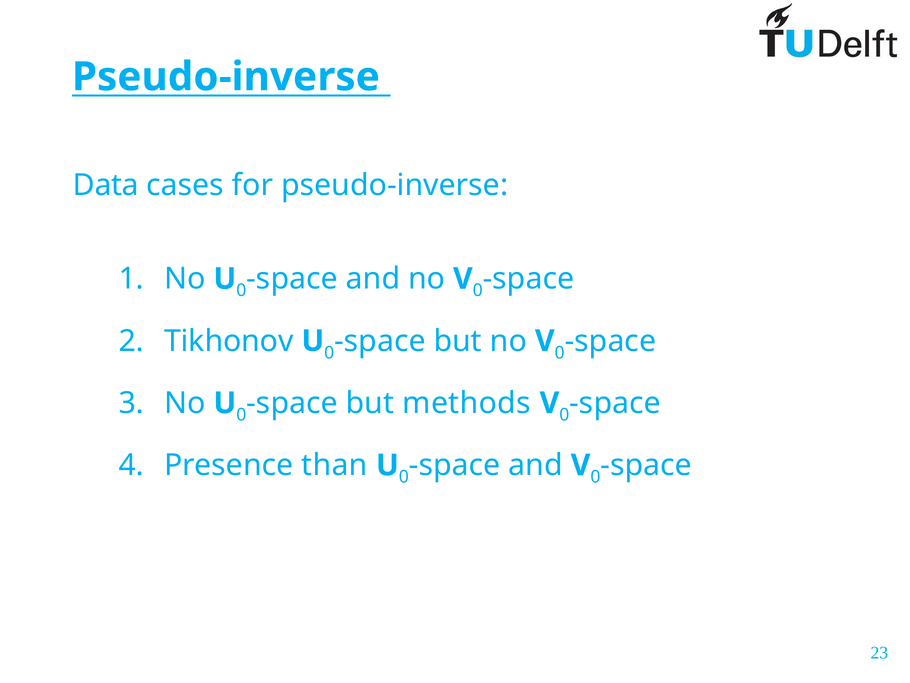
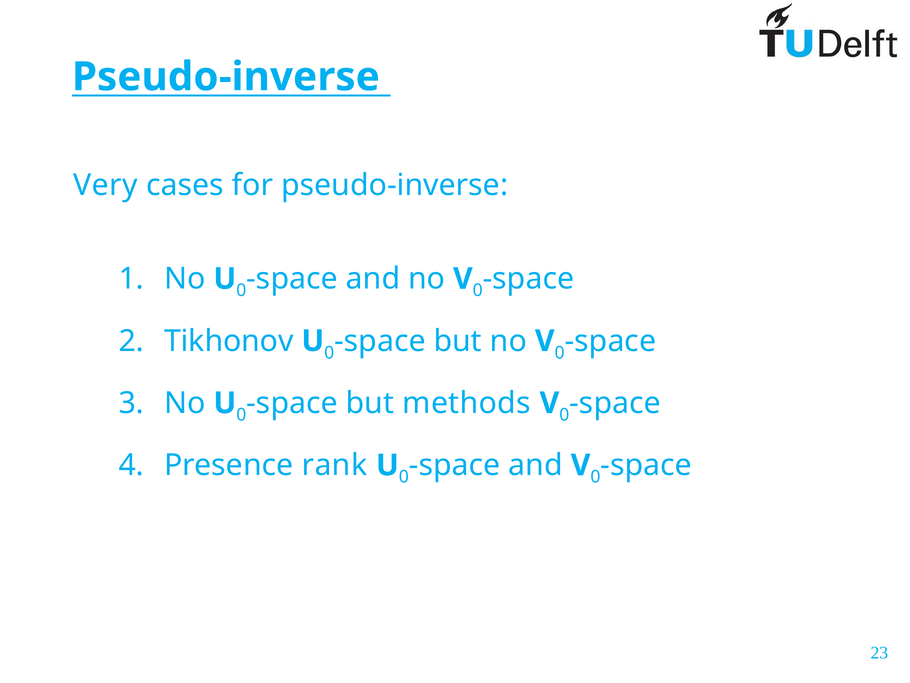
Data: Data -> Very (106, 185)
than: than -> rank (335, 465)
